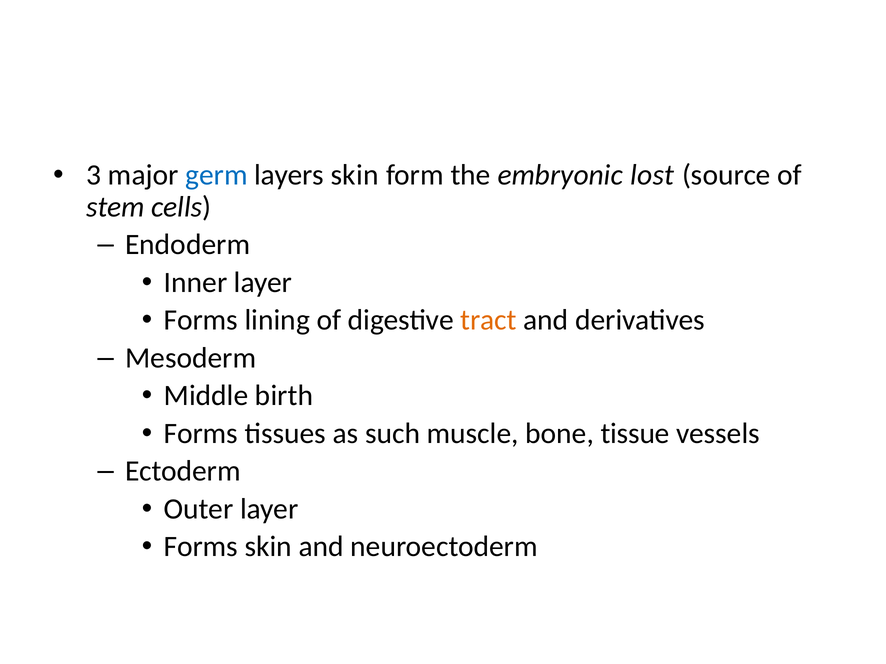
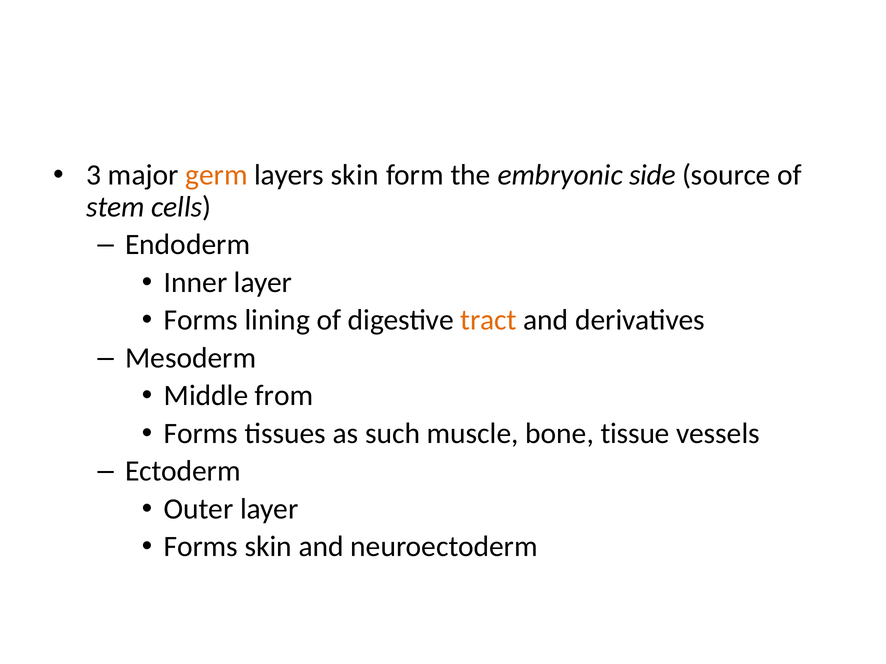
germ colour: blue -> orange (216, 175)
lost: lost -> side (653, 175)
birth: birth -> from (284, 396)
